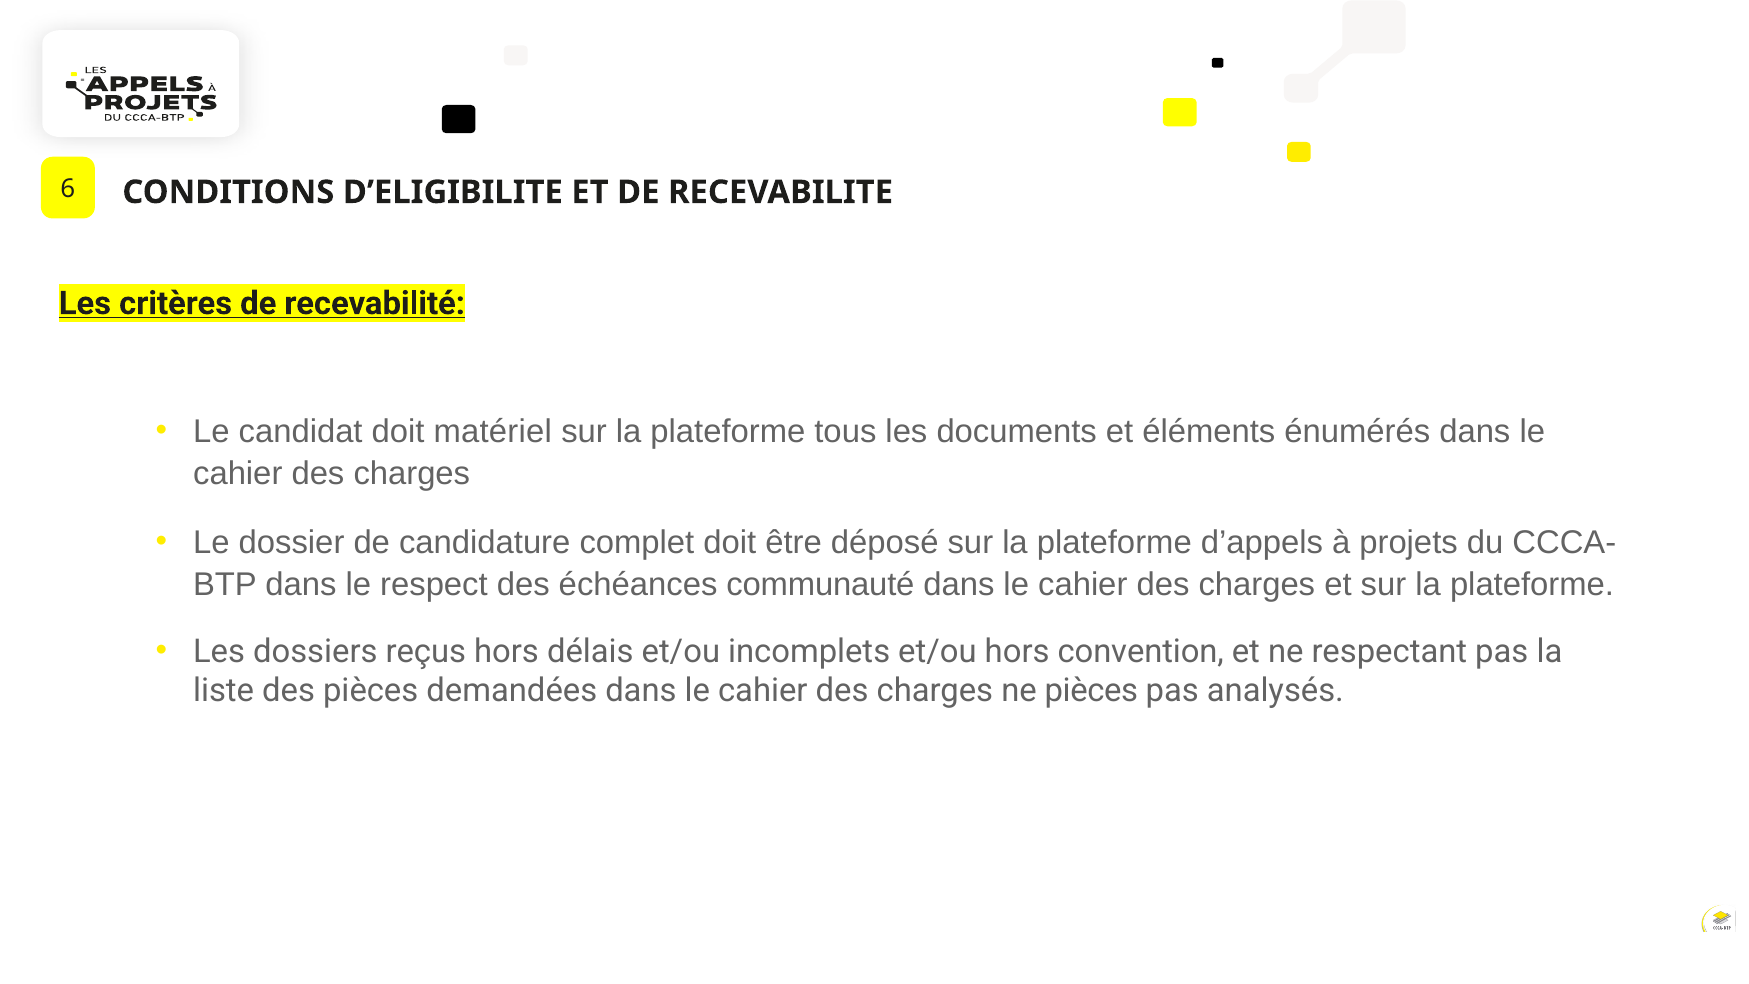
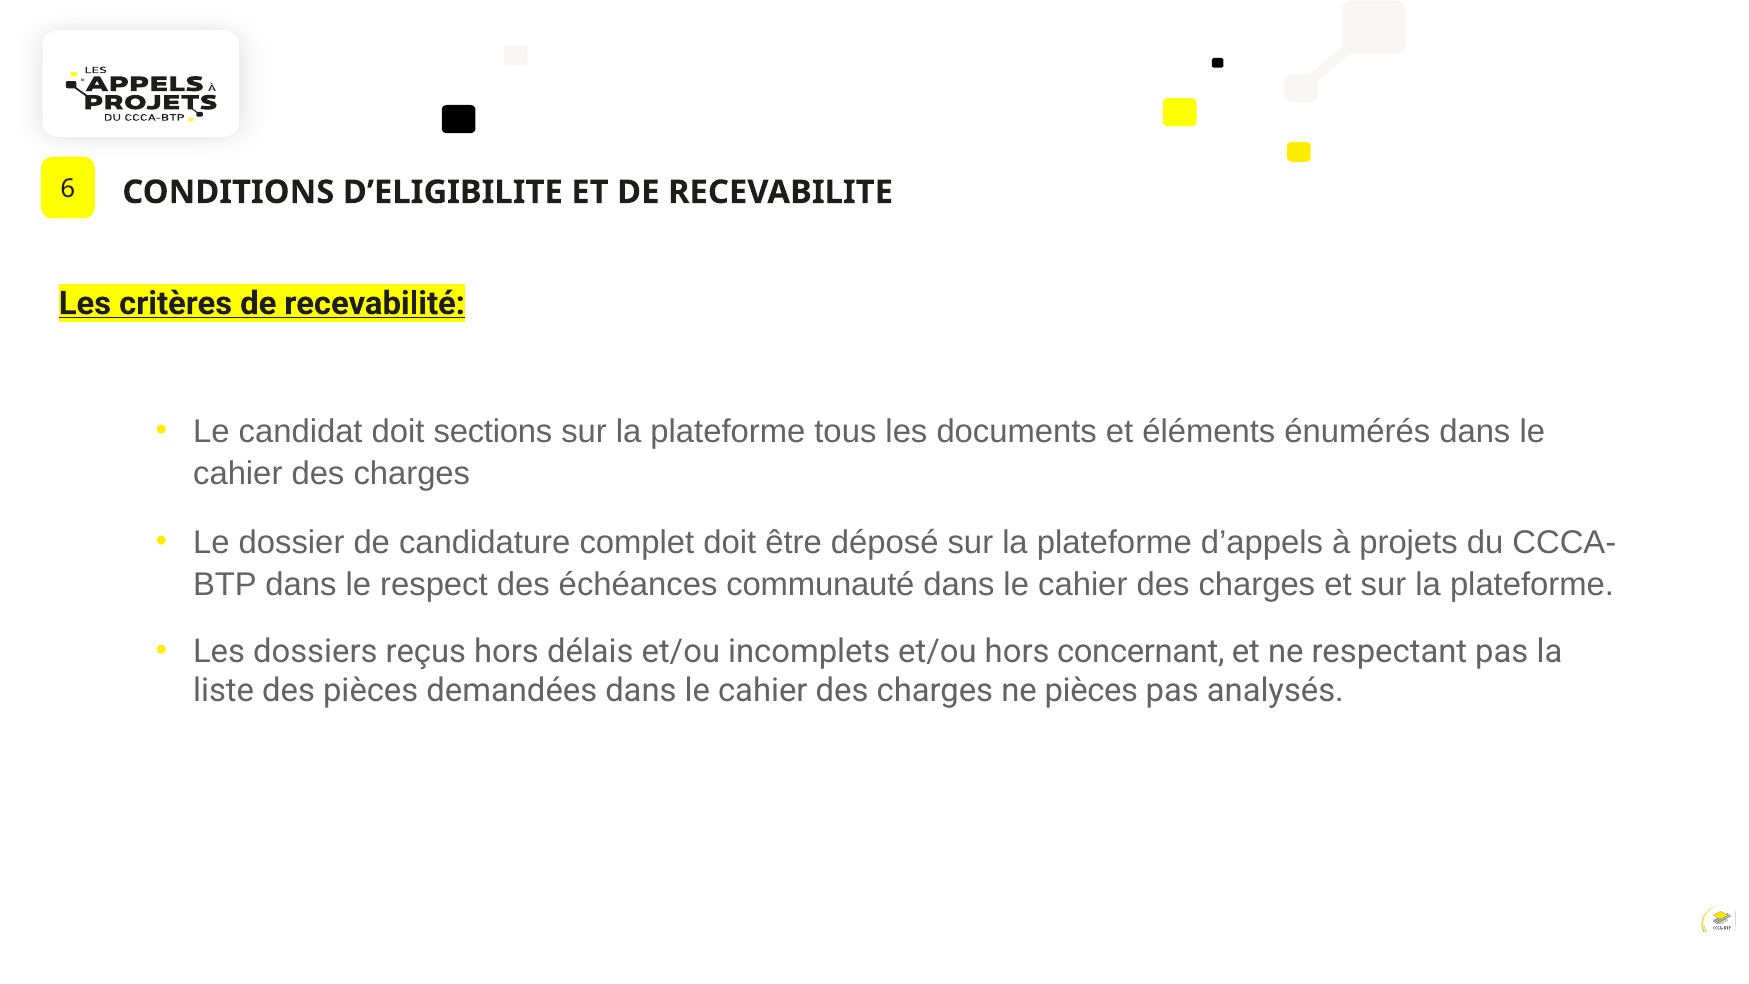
matériel: matériel -> sections (493, 431)
convention: convention -> concernant (1141, 651)
